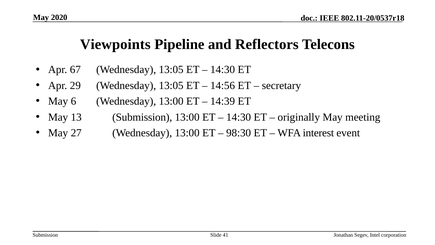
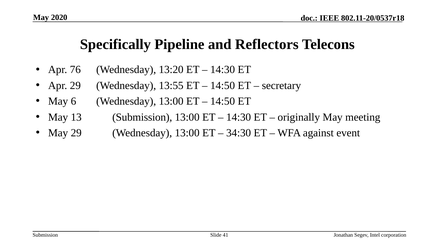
Viewpoints: Viewpoints -> Specifically (115, 44)
67: 67 -> 76 (75, 70)
13:05: 13:05 -> 13:20 (171, 70)
29 Wednesday 13:05: 13:05 -> 13:55 (171, 85)
14:56: 14:56 -> 14:50 (223, 85)
14:39: 14:39 -> 14:50 (223, 101)
May 27: 27 -> 29 (76, 133)
98:30: 98:30 -> 34:30 (239, 133)
interest: interest -> against (318, 133)
